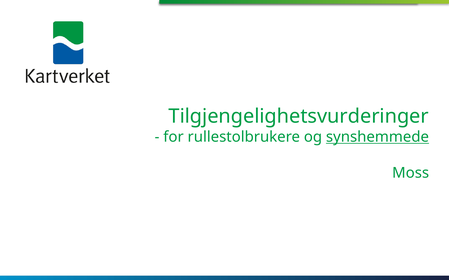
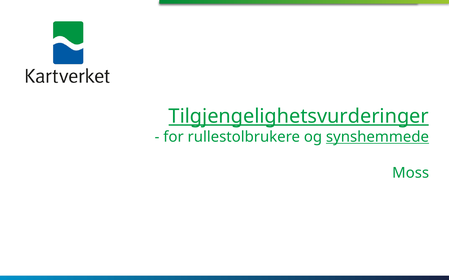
Tilgjengelighetsvurderinger underline: none -> present (299, 117)
